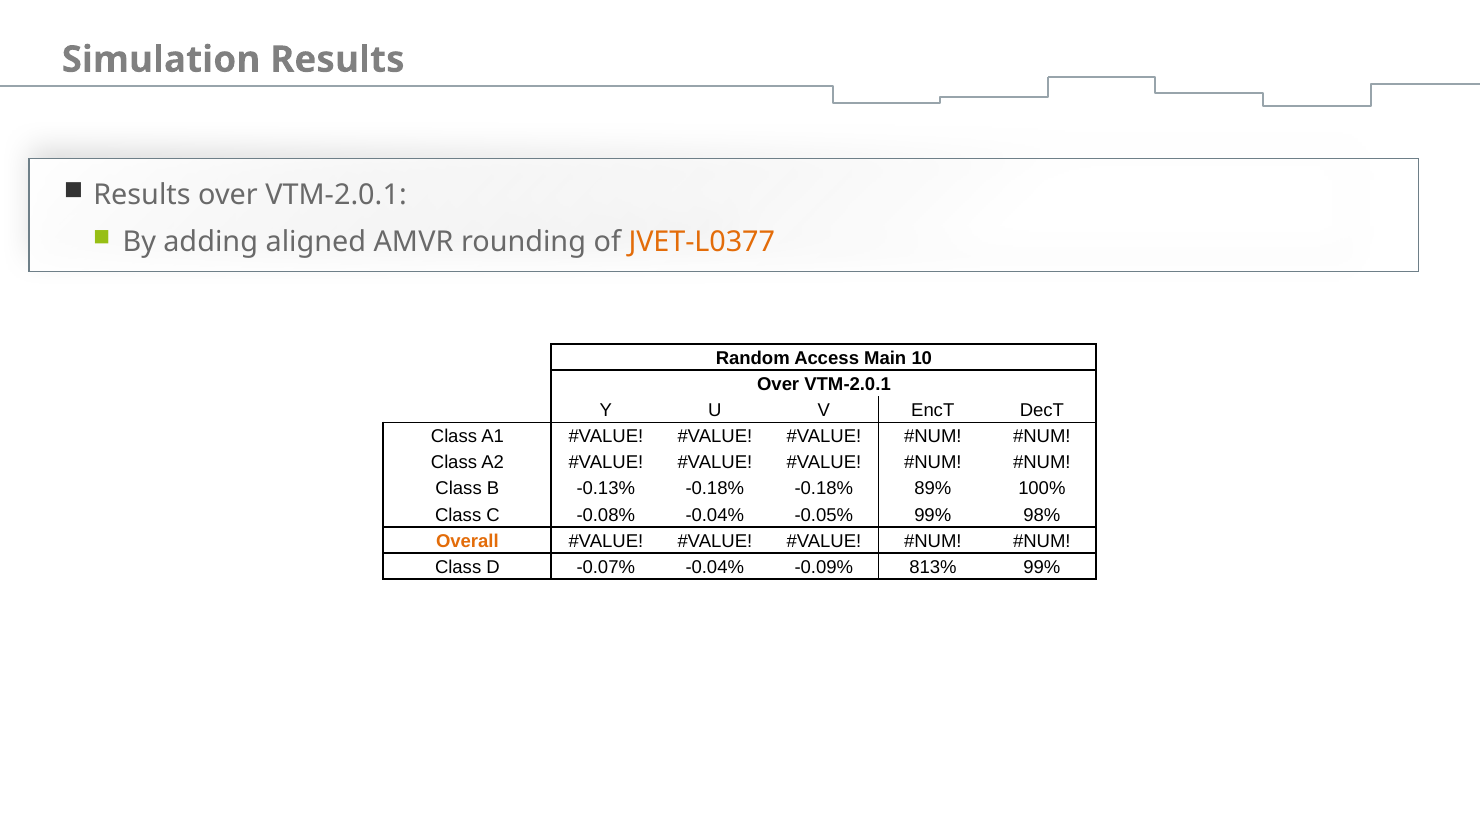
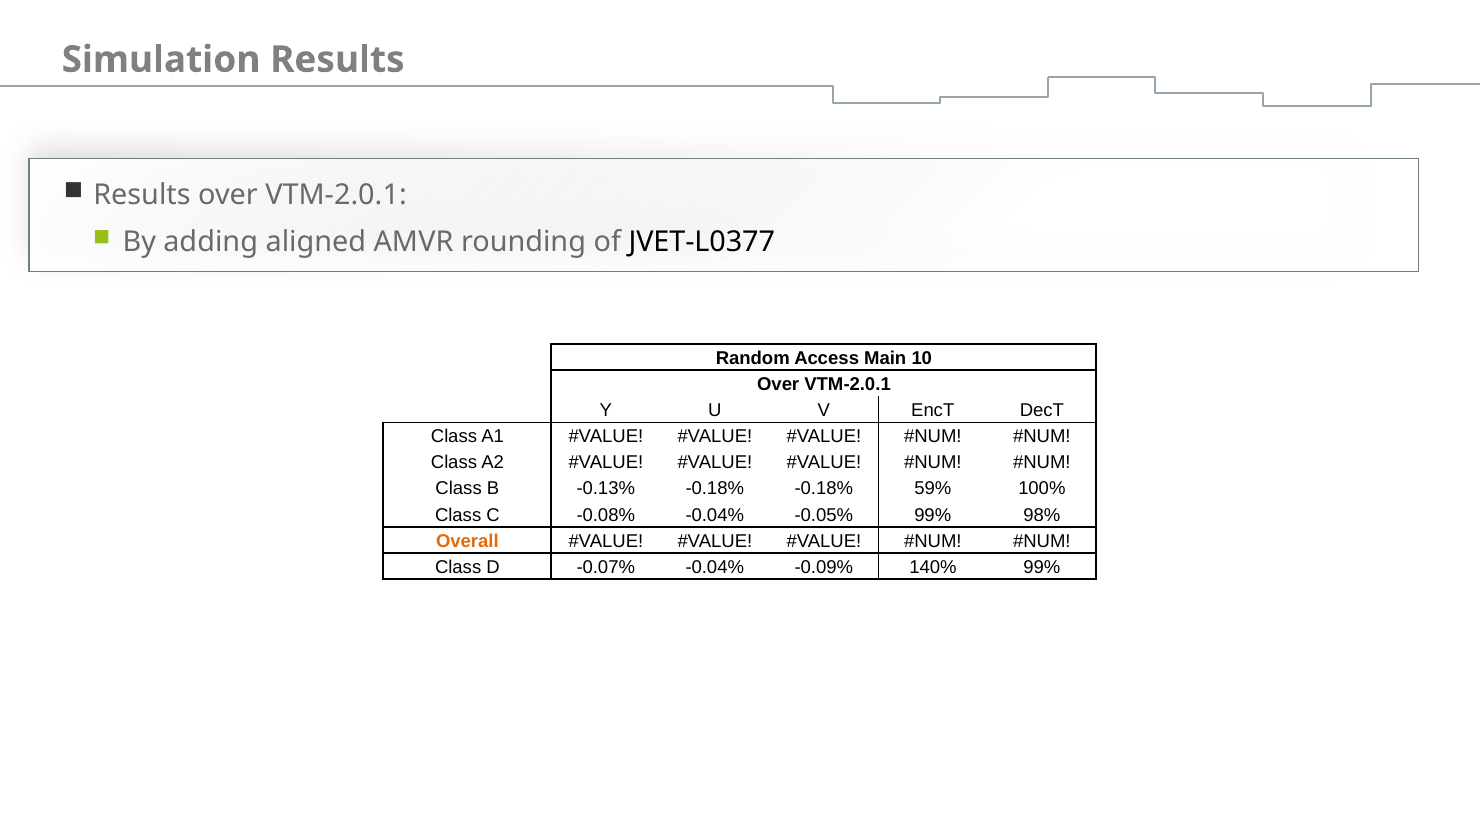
JVET-L0377 colour: orange -> black (702, 242)
89%: 89% -> 59% (933, 489)
813%: 813% -> 140% (933, 568)
